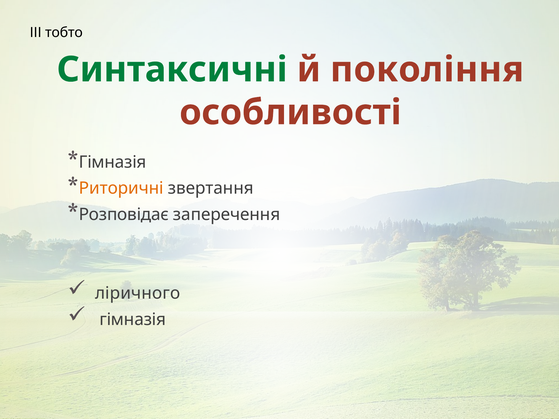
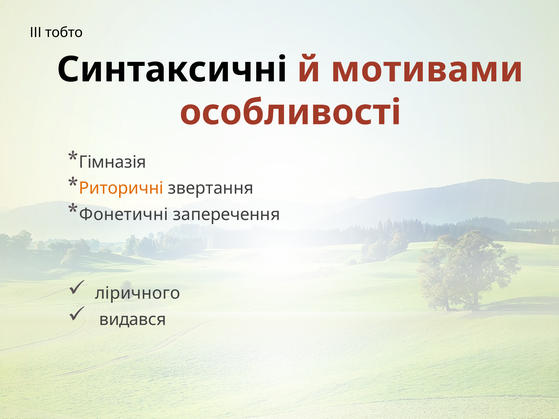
Синтаксичні colour: green -> black (172, 70)
покоління: покоління -> мотивами (427, 70)
Розповідає: Розповідає -> Фонетичні (124, 215)
гімназія: гімназія -> видався (133, 320)
